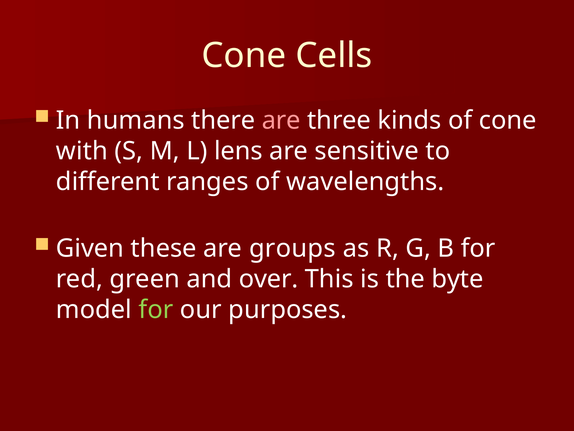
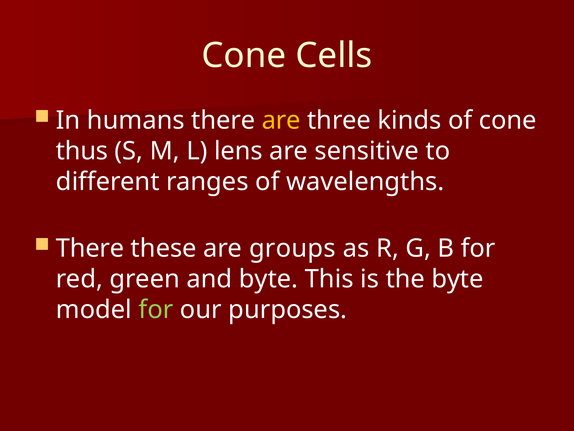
are colour: pink -> yellow (281, 120)
with: with -> thus (82, 151)
Given: Given -> There (90, 248)
and over: over -> byte (269, 279)
